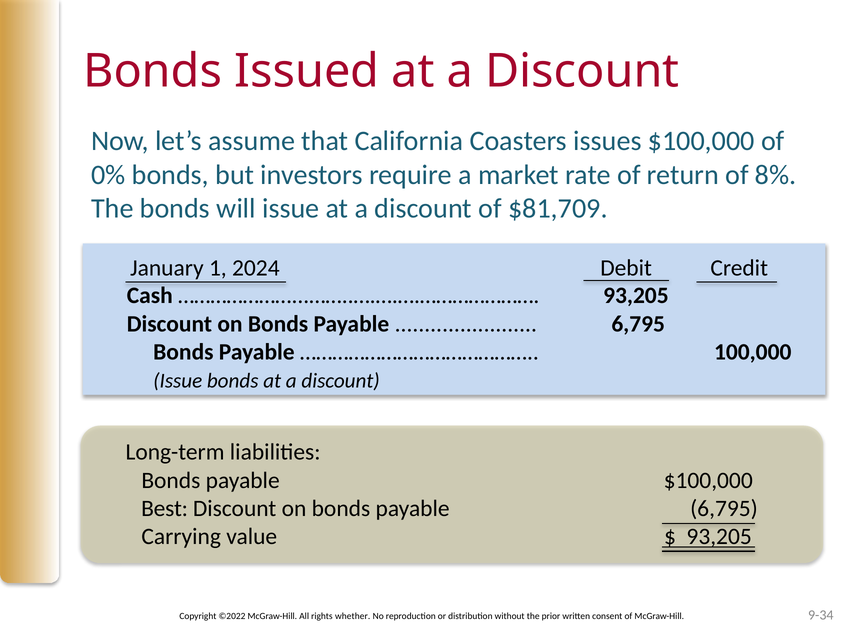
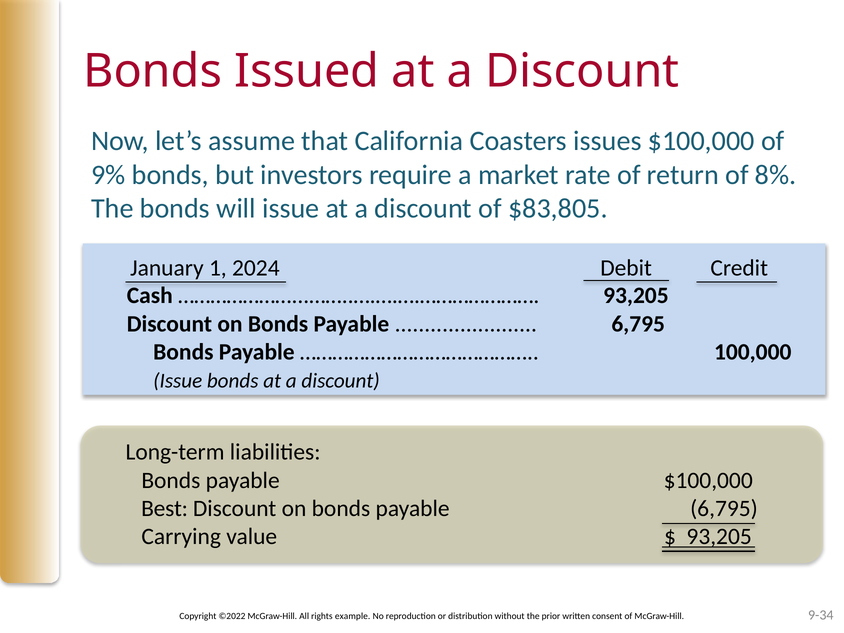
0%: 0% -> 9% (108, 175)
$81,709: $81,709 -> $83,805 (558, 209)
whether: whether -> example (353, 616)
